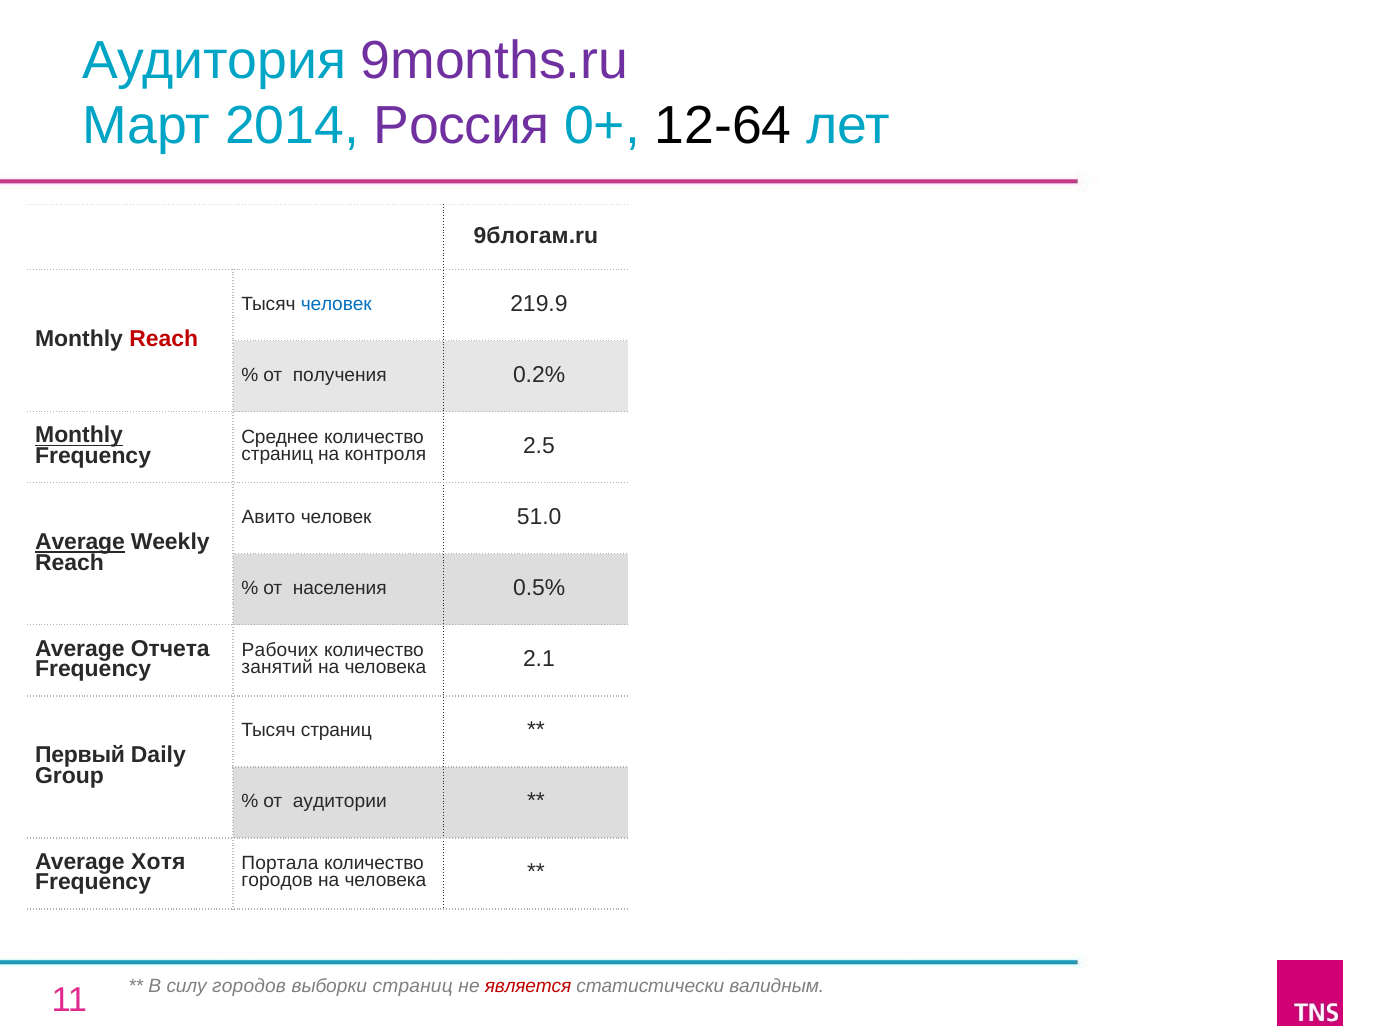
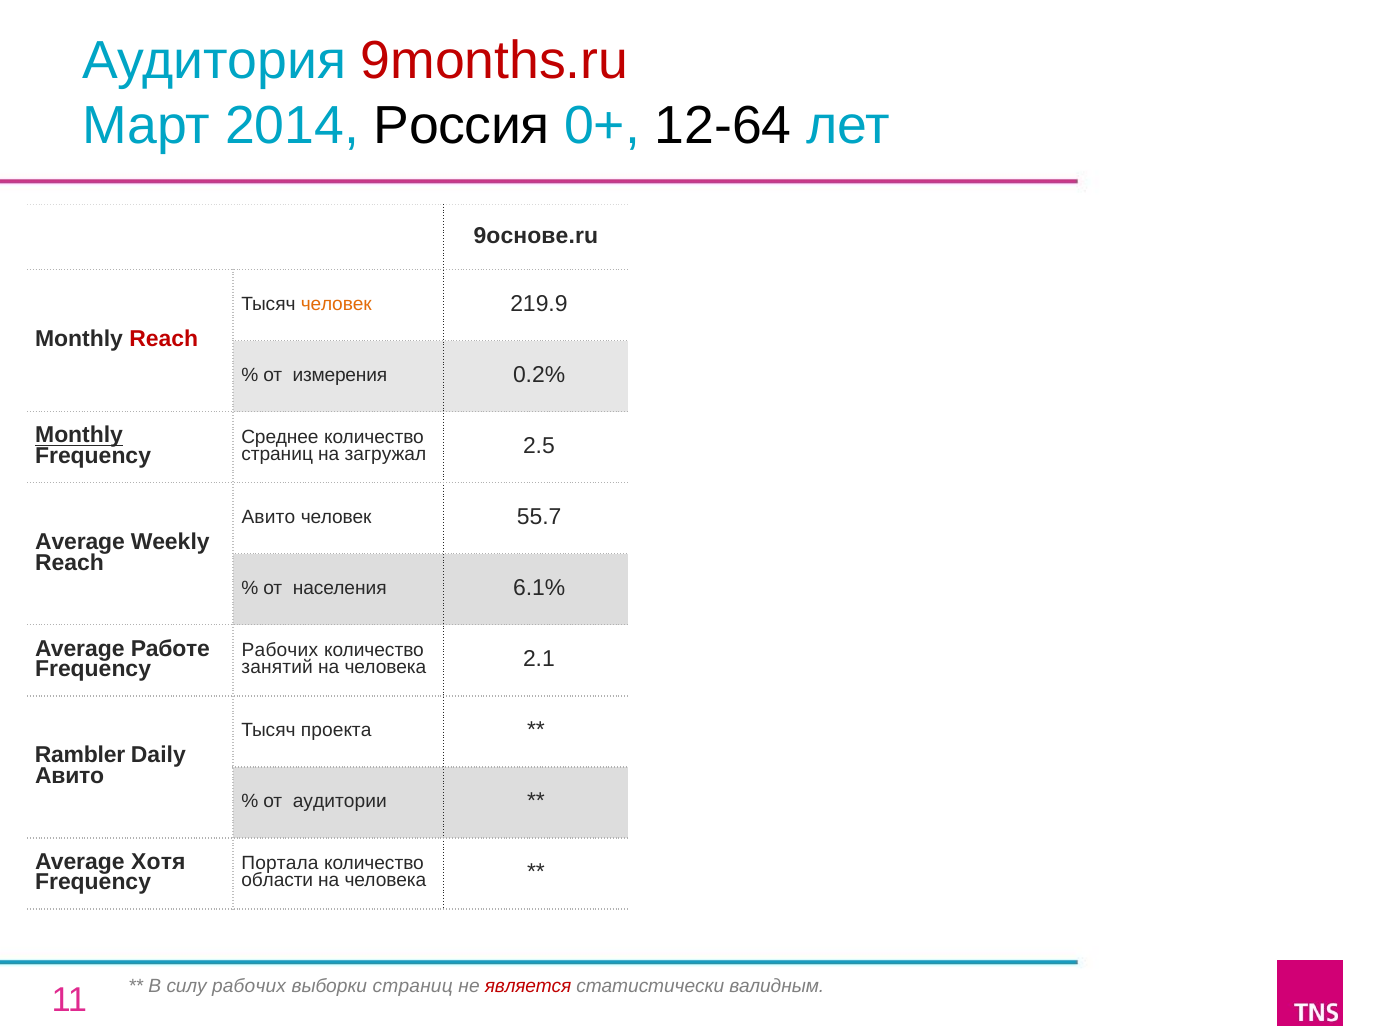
9months.ru colour: purple -> red (495, 61)
Россия colour: purple -> black (462, 125)
9блогам.ru: 9блогам.ru -> 9основе.ru (536, 236)
человек colour: blue -> orange (336, 304)
получения: получения -> измерения (340, 375)
контроля: контроля -> загружал (385, 455)
51.0: 51.0 -> 55.7 (539, 517)
Average underline: present -> none (80, 542)
0.5%: 0.5% -> 6.1% (539, 588)
Отчета: Отчета -> Работе (170, 649)
Тысяч страниц: страниц -> проекта (336, 730)
Первый: Первый -> Rambler (80, 755)
Group: Group -> Авито (70, 776)
городов: городов -> области (277, 881)
силу городов: городов -> рабочих (249, 986)
